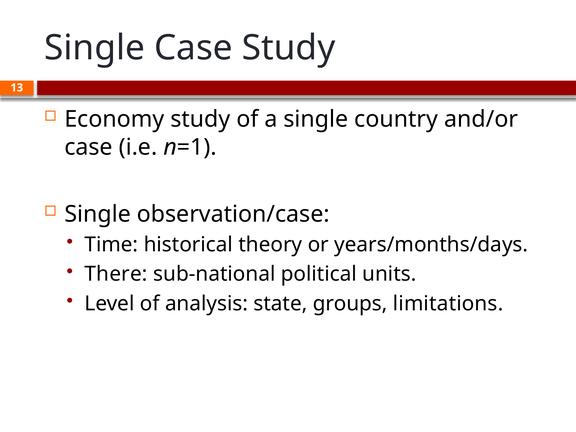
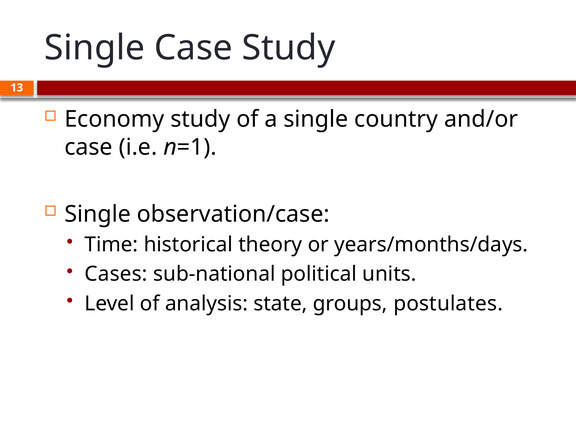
There: There -> Cases (116, 274)
limitations: limitations -> postulates (448, 304)
